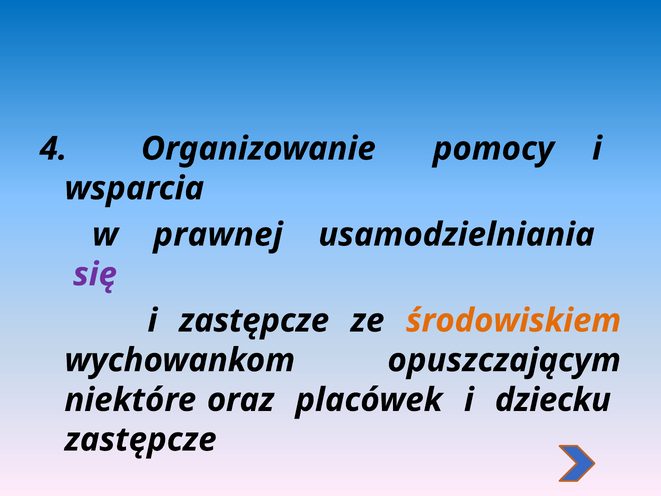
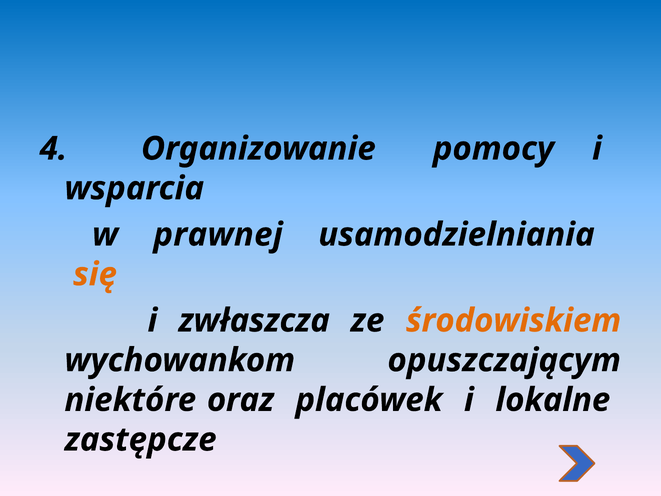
się colour: purple -> orange (95, 274)
i zastępcze: zastępcze -> zwłaszcza (254, 320)
dziecku: dziecku -> lokalne (553, 400)
